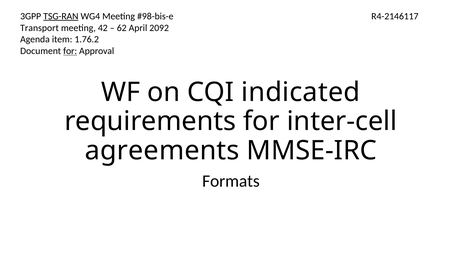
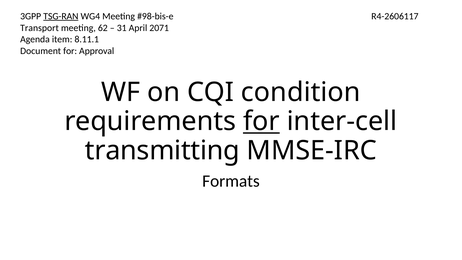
R4-2146117: R4-2146117 -> R4-2606117 (395, 16)
42: 42 -> 62 (103, 28)
62: 62 -> 31 (122, 28)
2092: 2092 -> 2071 (159, 28)
1.76.2: 1.76.2 -> 8.11.1 (87, 39)
for underline: present -> none (70, 51)
indicated: indicated -> condition (301, 92)
for underline: none -> present (261, 121)
agreements: agreements -> transmitting (162, 150)
